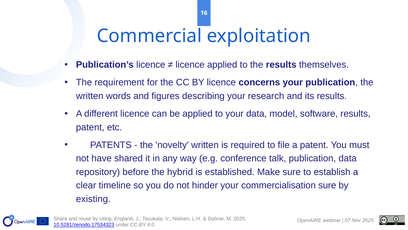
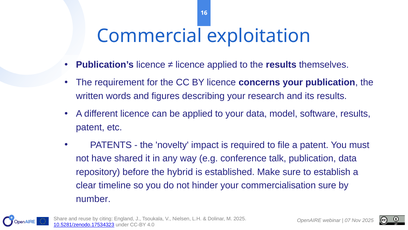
novelty written: written -> impact (205, 145)
existing: existing -> number (93, 199)
